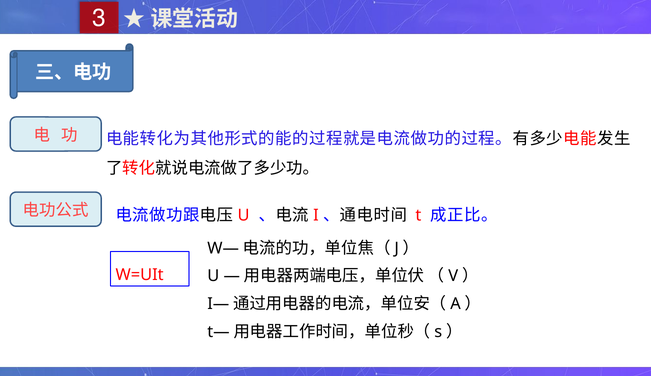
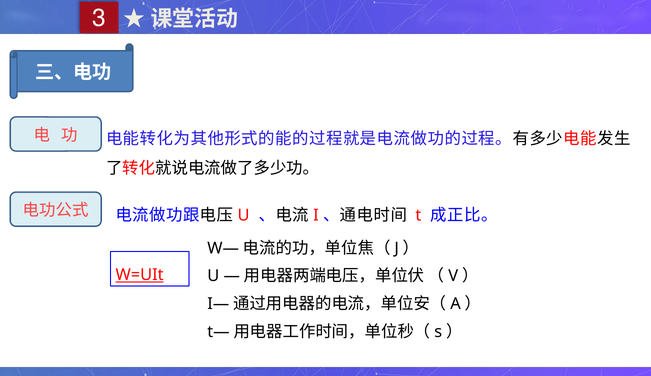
W=UIt underline: none -> present (140, 275)
